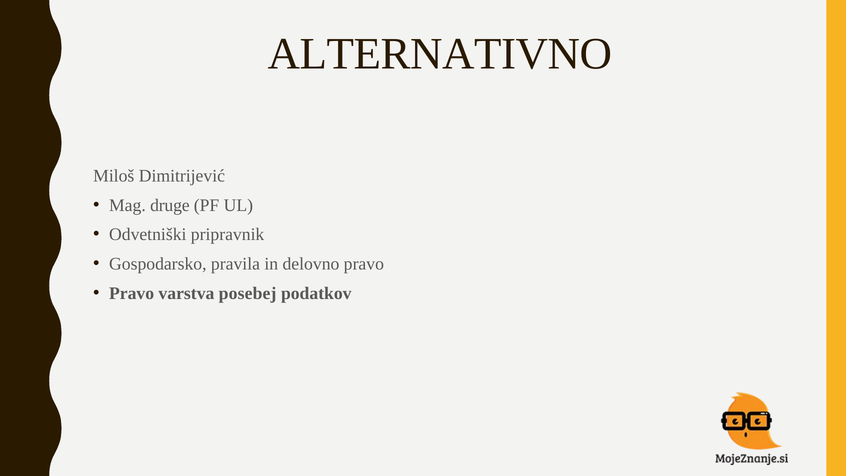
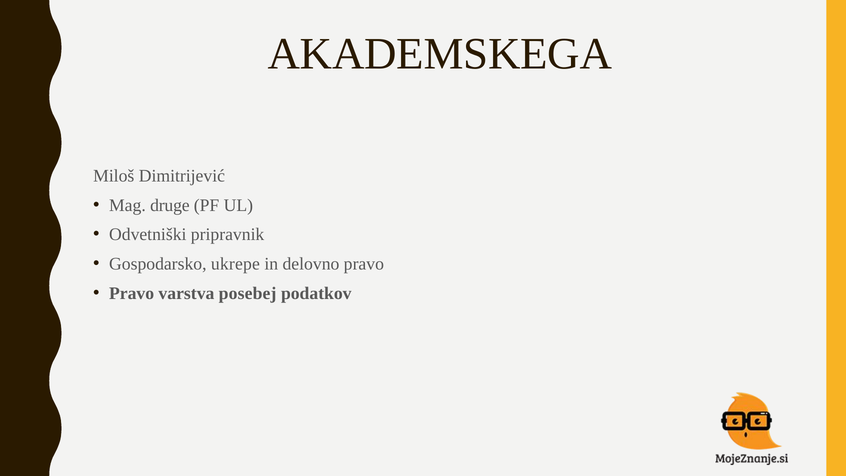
ALTERNATIVNO: ALTERNATIVNO -> AKADEMSKEGA (440, 54)
pravila: pravila -> ukrepe (235, 264)
